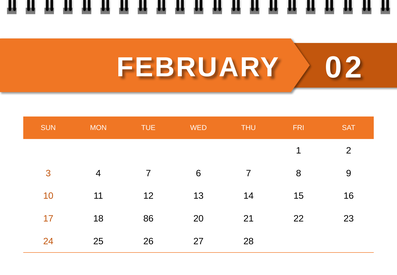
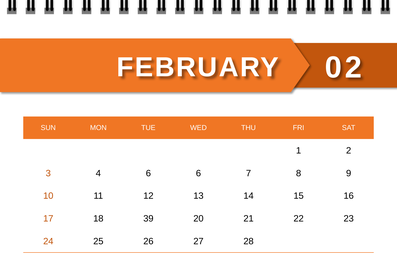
4 7: 7 -> 6 (148, 173)
86: 86 -> 39 (148, 219)
